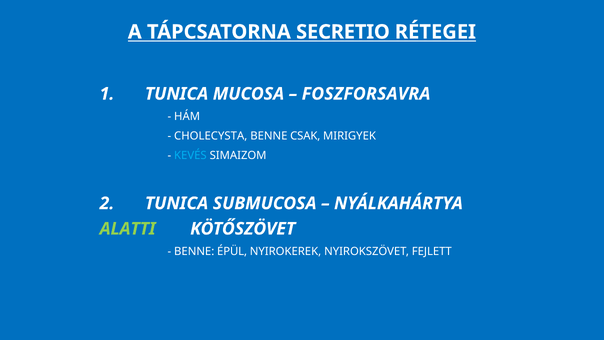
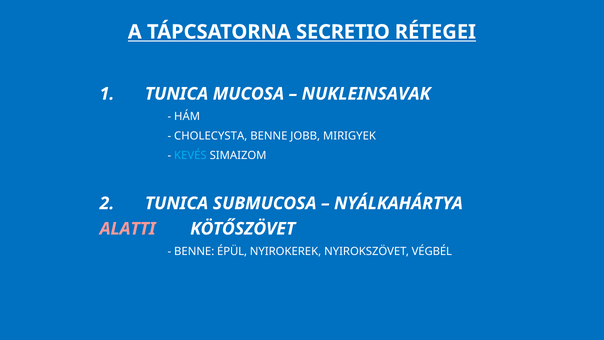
FOSZFORSAVRA: FOSZFORSAVRA -> NUKLEINSAVAK (366, 94)
CSAK: CSAK -> JOBB (305, 136)
ALATTI colour: light green -> pink (128, 229)
FEJLETT: FEJLETT -> VÉGBÉL (432, 251)
